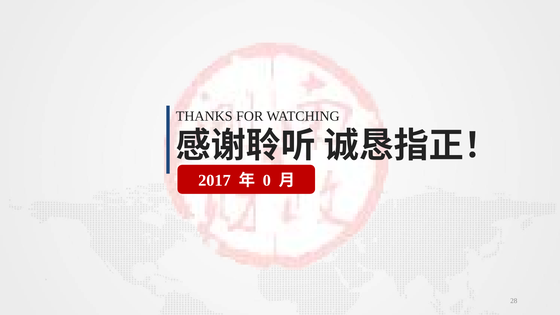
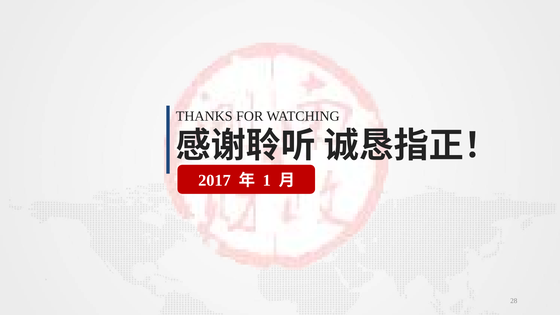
0: 0 -> 1 (267, 180)
